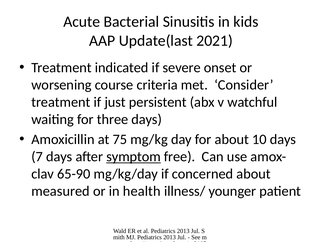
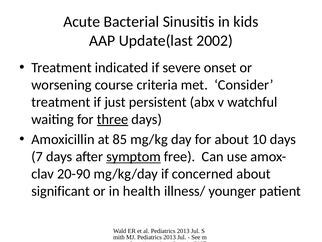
2021: 2021 -> 2002 (215, 41)
three underline: none -> present (113, 119)
75: 75 -> 85 (120, 139)
65-90: 65-90 -> 20-90 (74, 174)
measured: measured -> significant (61, 191)
